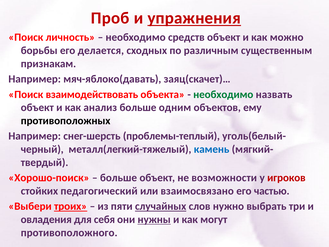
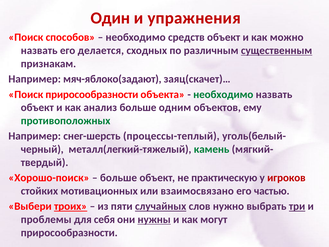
Проб: Проб -> Один (110, 18)
упражнения underline: present -> none (194, 18)
личность: личность -> способов (70, 37)
борьбы: борьбы -> назвать (39, 50)
существенным underline: none -> present (277, 50)
мяч-яблоко(давать: мяч-яблоко(давать -> мяч-яблоко(задают (112, 79)
Поиск взаимодействовать: взаимодействовать -> приросообразности (92, 94)
противоположных colour: black -> green (66, 121)
проблемы-теплый: проблемы-теплый -> процессы-теплый (171, 136)
камень colour: blue -> green (212, 149)
возможности: возможности -> практическую (224, 178)
педагогический: педагогический -> мотивационных (99, 191)
три underline: none -> present (297, 206)
овладения: овладения -> проблемы (46, 219)
противоположного: противоположного -> приросообразности (69, 232)
